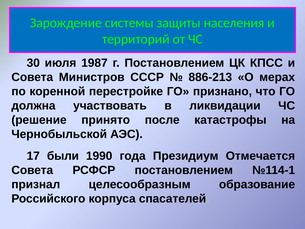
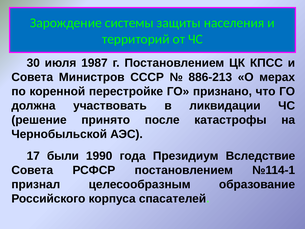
Отмечается: Отмечается -> Вследствие (260, 156)
